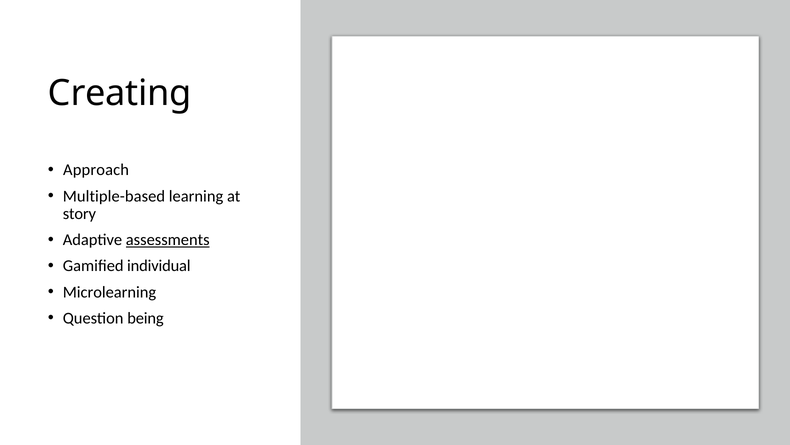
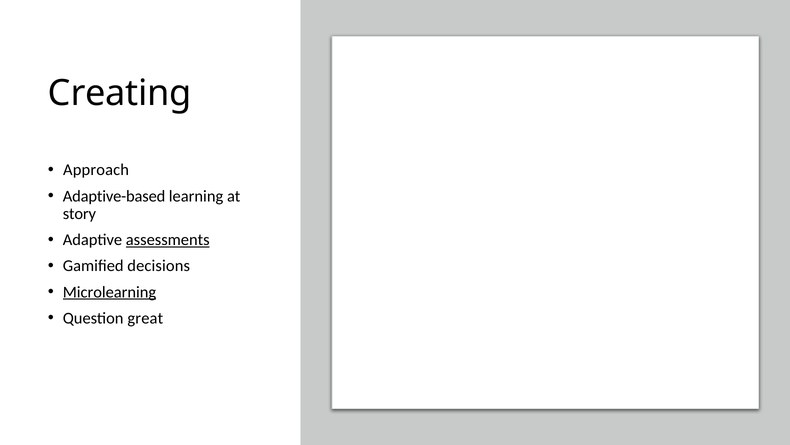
Multiple-based: Multiple-based -> Adaptive-based (114, 196)
individual: individual -> decisions (159, 266)
Microlearning underline: none -> present (110, 292)
being: being -> great (145, 318)
